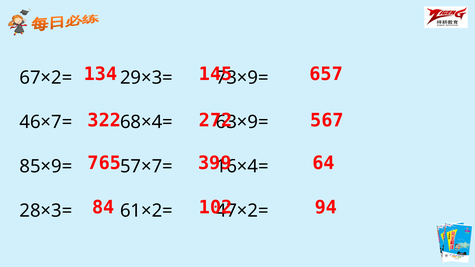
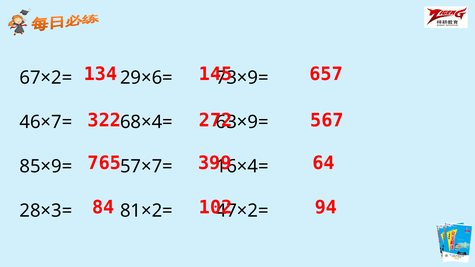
29×3=: 29×3= -> 29×6= (146, 78)
61×2=: 61×2= -> 81×2= (146, 211)
